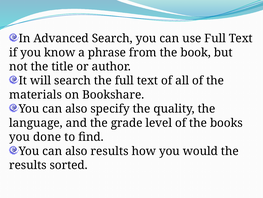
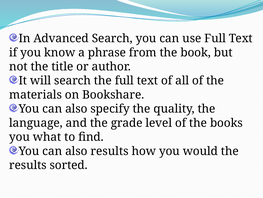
done: done -> what (47, 137)
